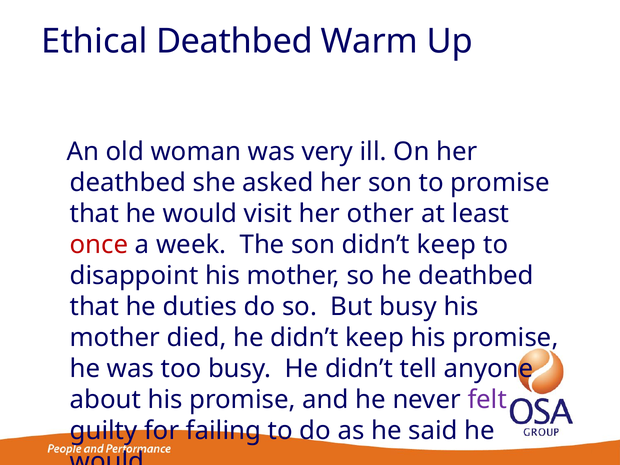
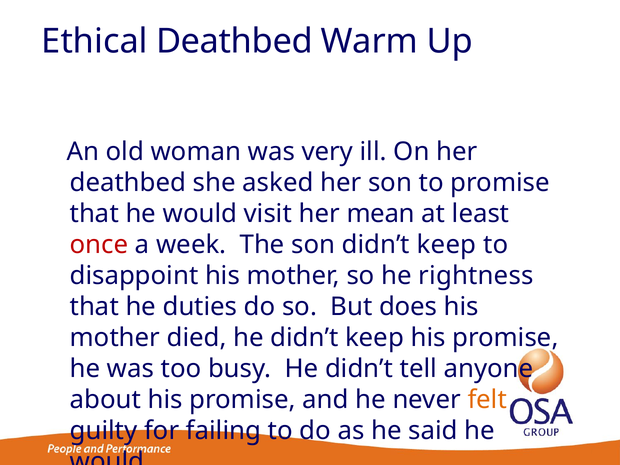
other: other -> mean (381, 214)
he deathbed: deathbed -> rightness (476, 276)
But busy: busy -> does (408, 307)
felt colour: purple -> orange (487, 400)
